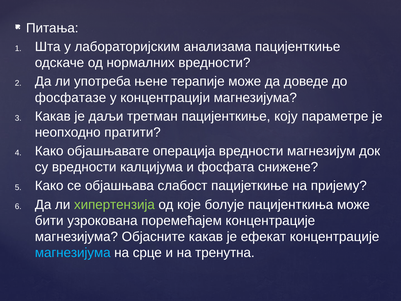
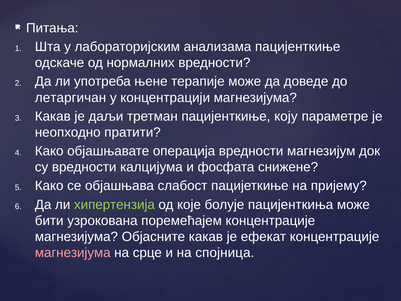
фосфатазе: фосфатазе -> летаргичан (71, 98)
магнезијума colour: light blue -> pink (73, 253)
тренутна: тренутна -> спојница (225, 253)
